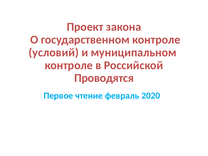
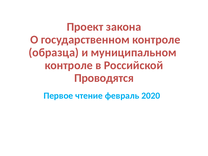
условий: условий -> образца (54, 53)
